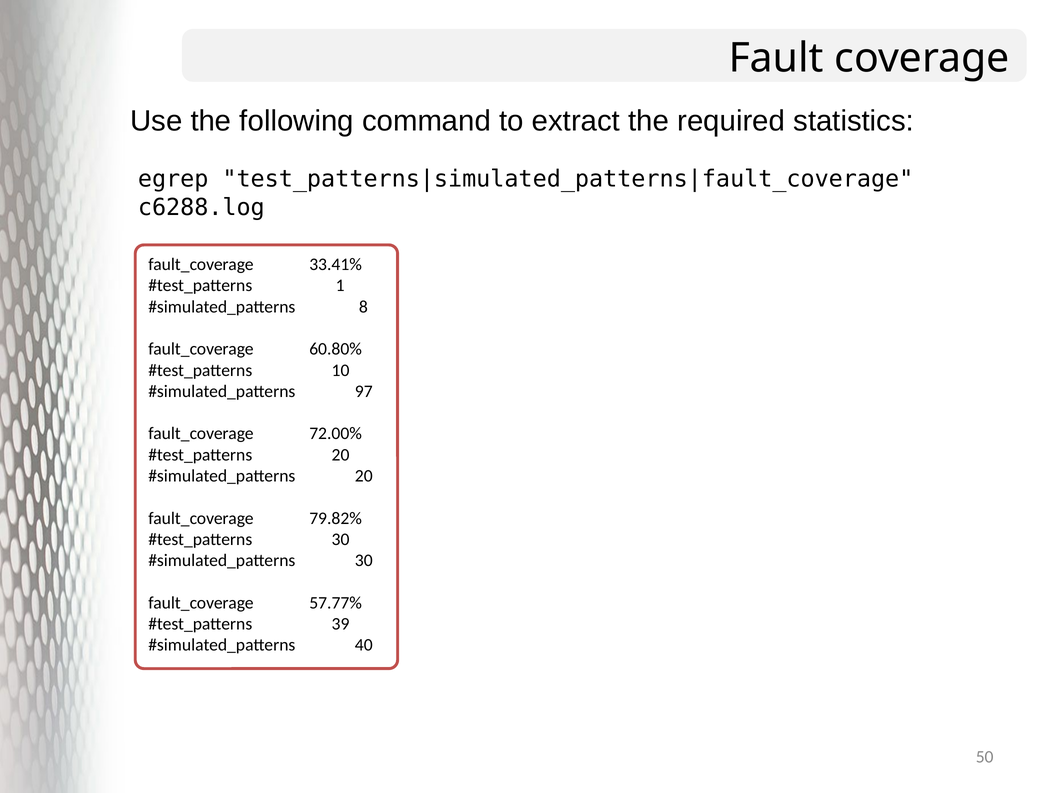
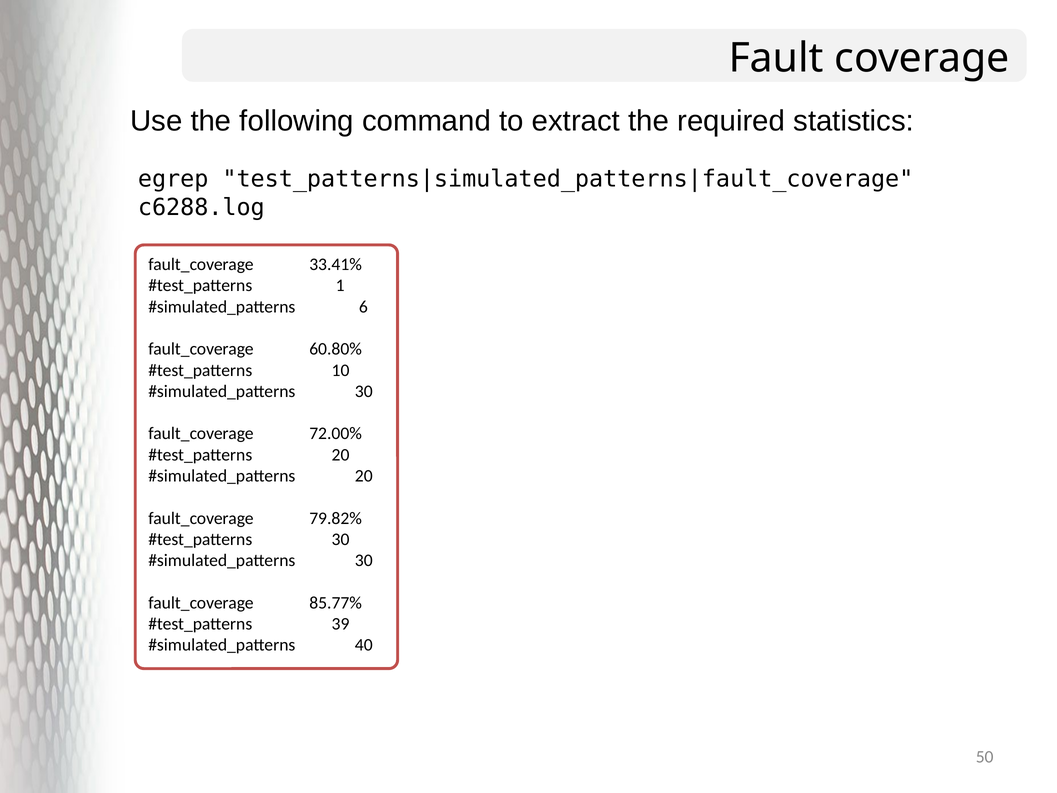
8: 8 -> 6 (363, 307)
97: 97 -> 30 (364, 391)
57.77%: 57.77% -> 85.77% (336, 603)
